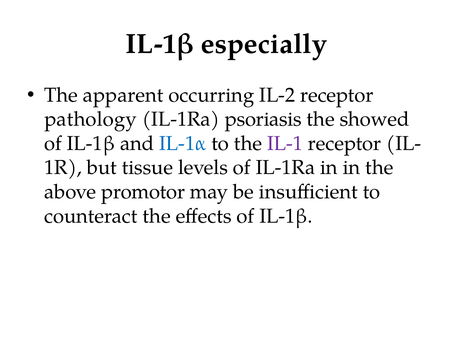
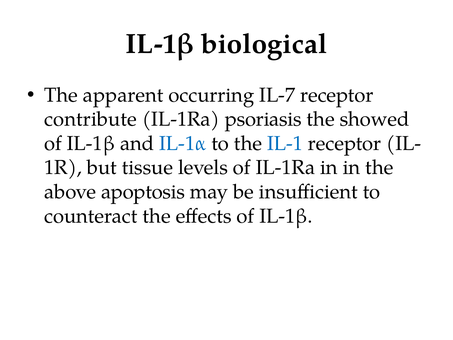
especially: especially -> biological (264, 44)
IL-2: IL-2 -> IL-7 (277, 95)
pathology: pathology -> contribute (91, 119)
IL-1 colour: purple -> blue (285, 143)
promotor: promotor -> apoptosis (143, 192)
